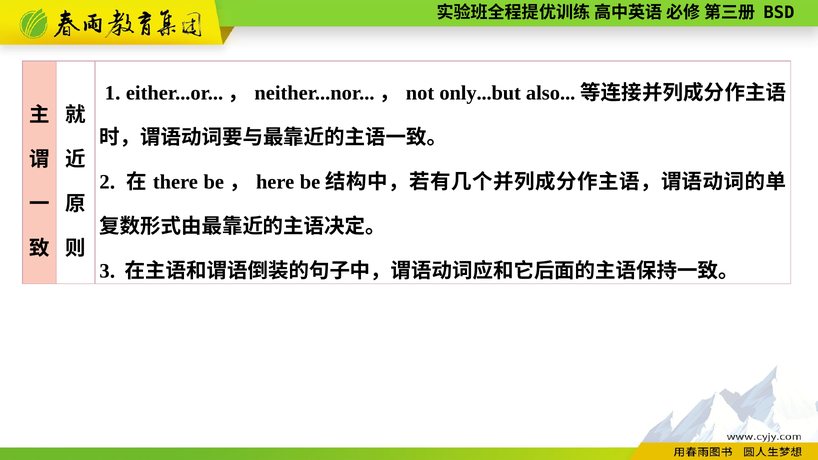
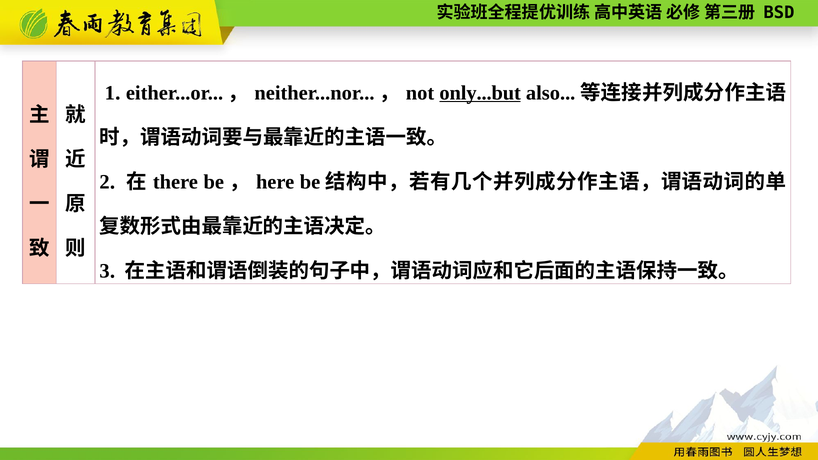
only...but underline: none -> present (480, 93)
